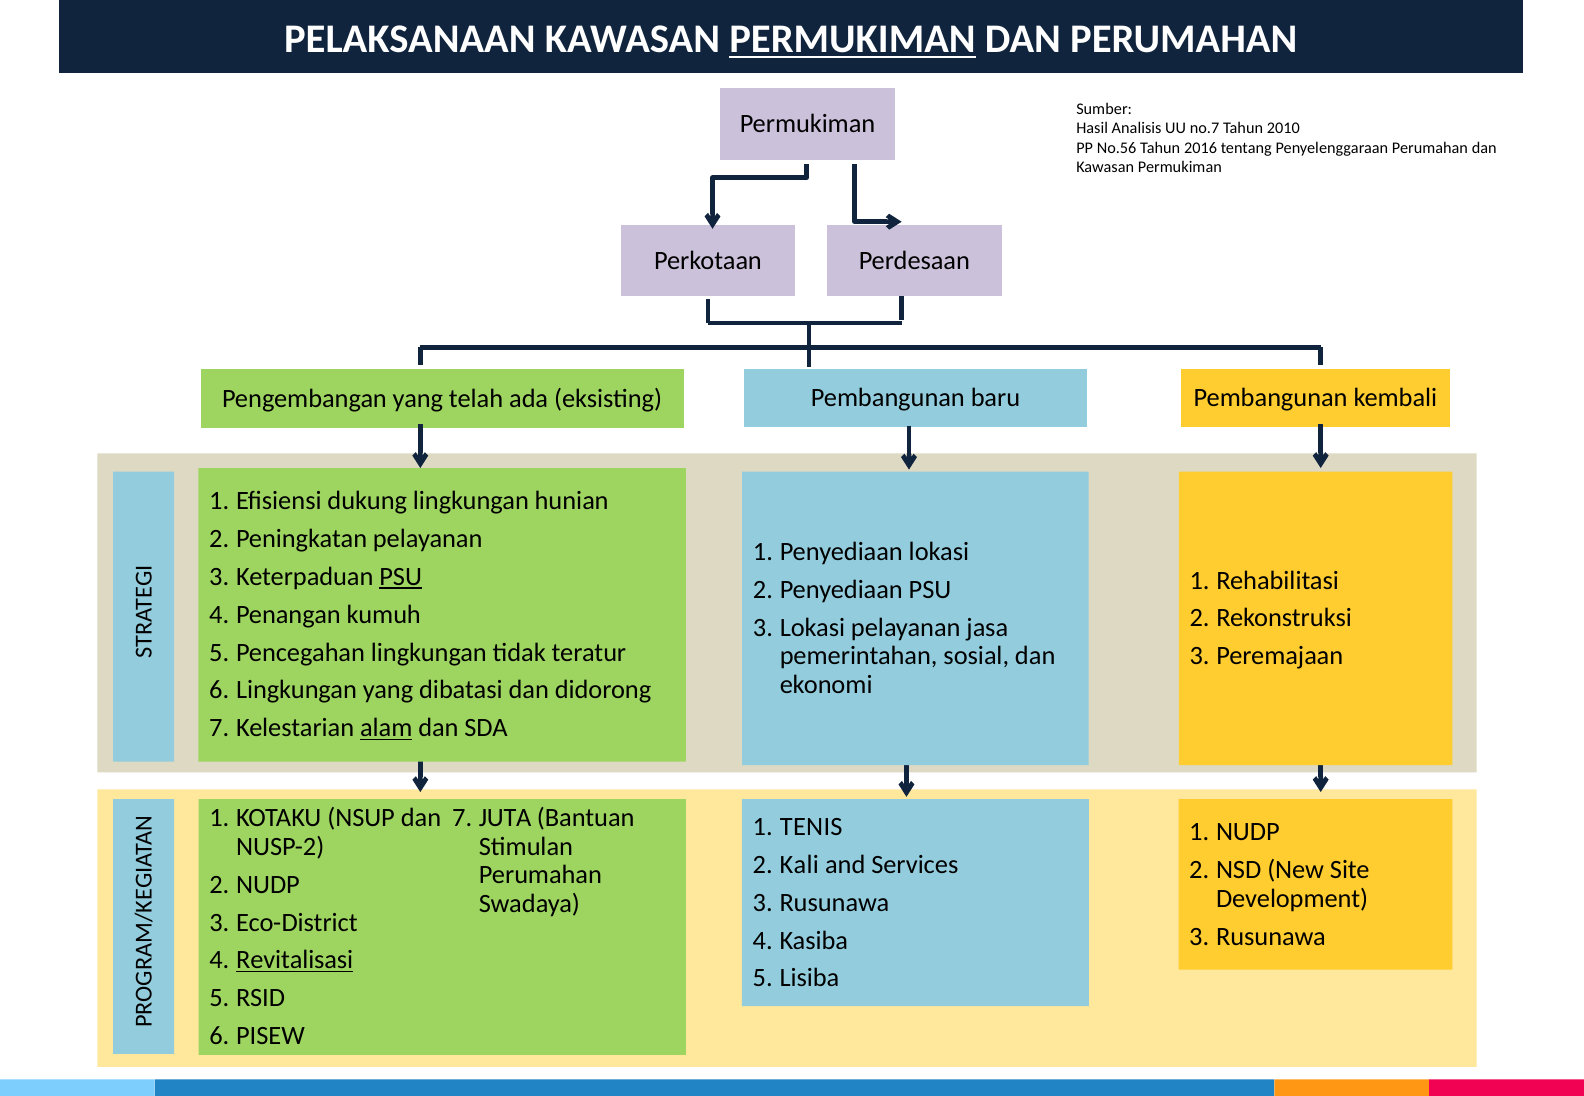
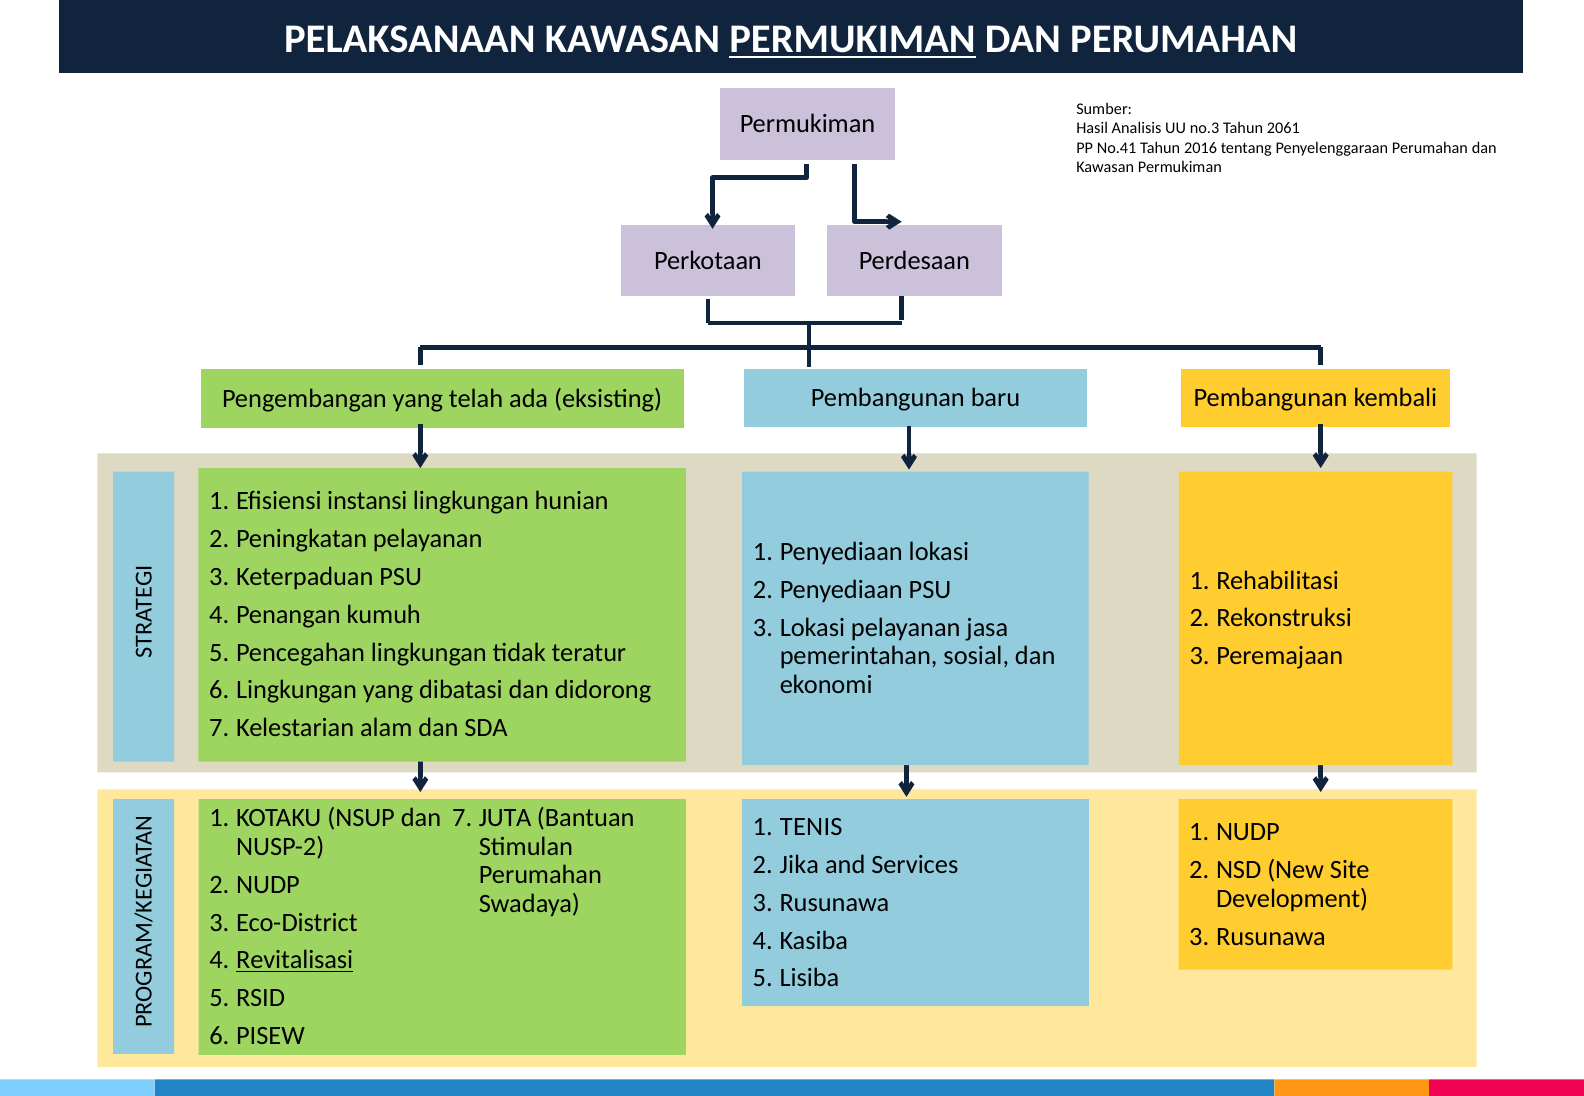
no.7: no.7 -> no.3 (1205, 129)
2010: 2010 -> 2061 (1283, 129)
No.56: No.56 -> No.41 (1117, 148)
dukung: dukung -> instansi (367, 502)
PSU underline: present -> none (401, 577)
alam underline: present -> none (386, 728)
Kali: Kali -> Jika (799, 865)
